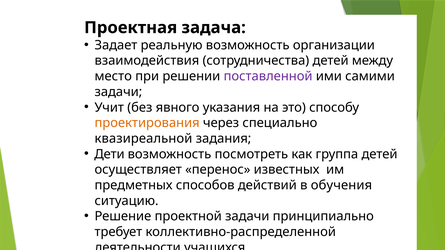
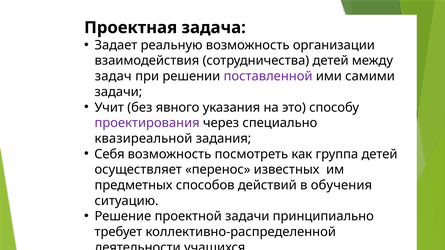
место: место -> задач (113, 76)
проектирования colour: orange -> purple (147, 123)
Дети: Дети -> Себя (109, 154)
